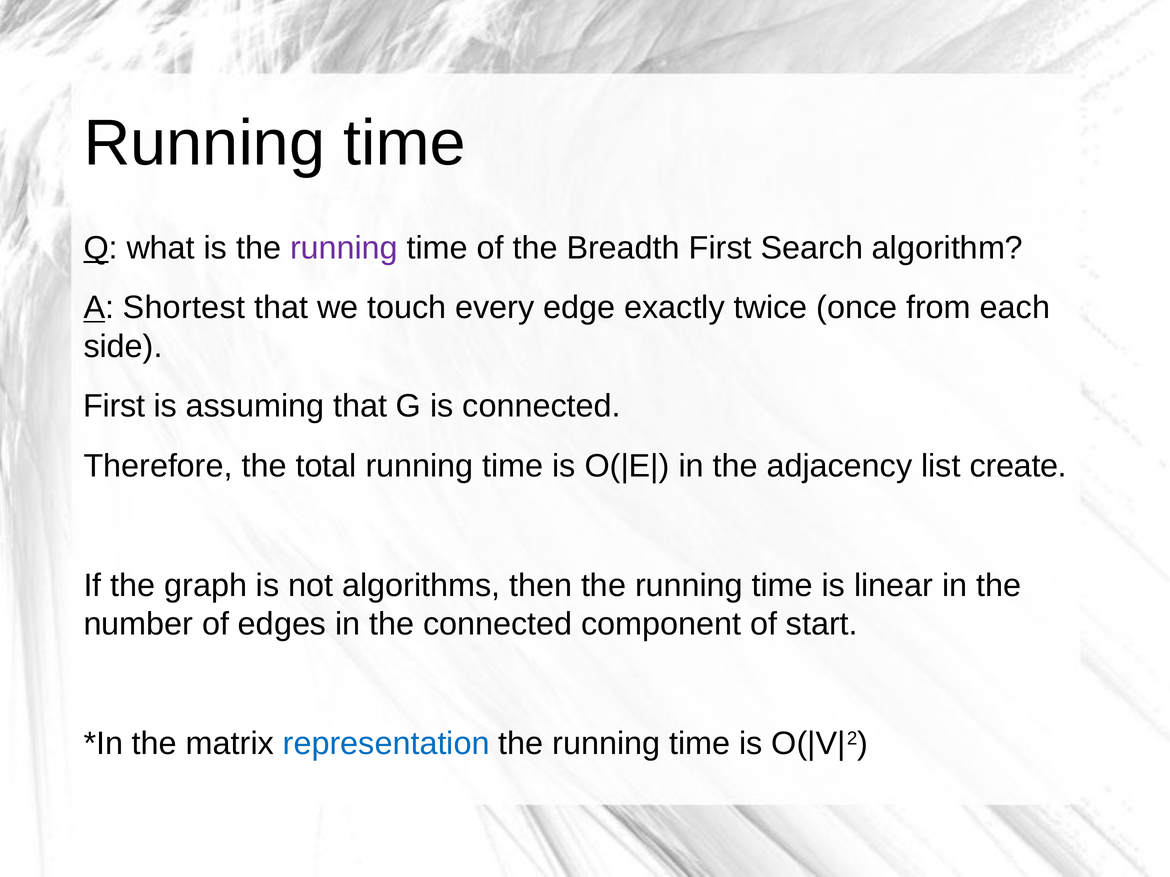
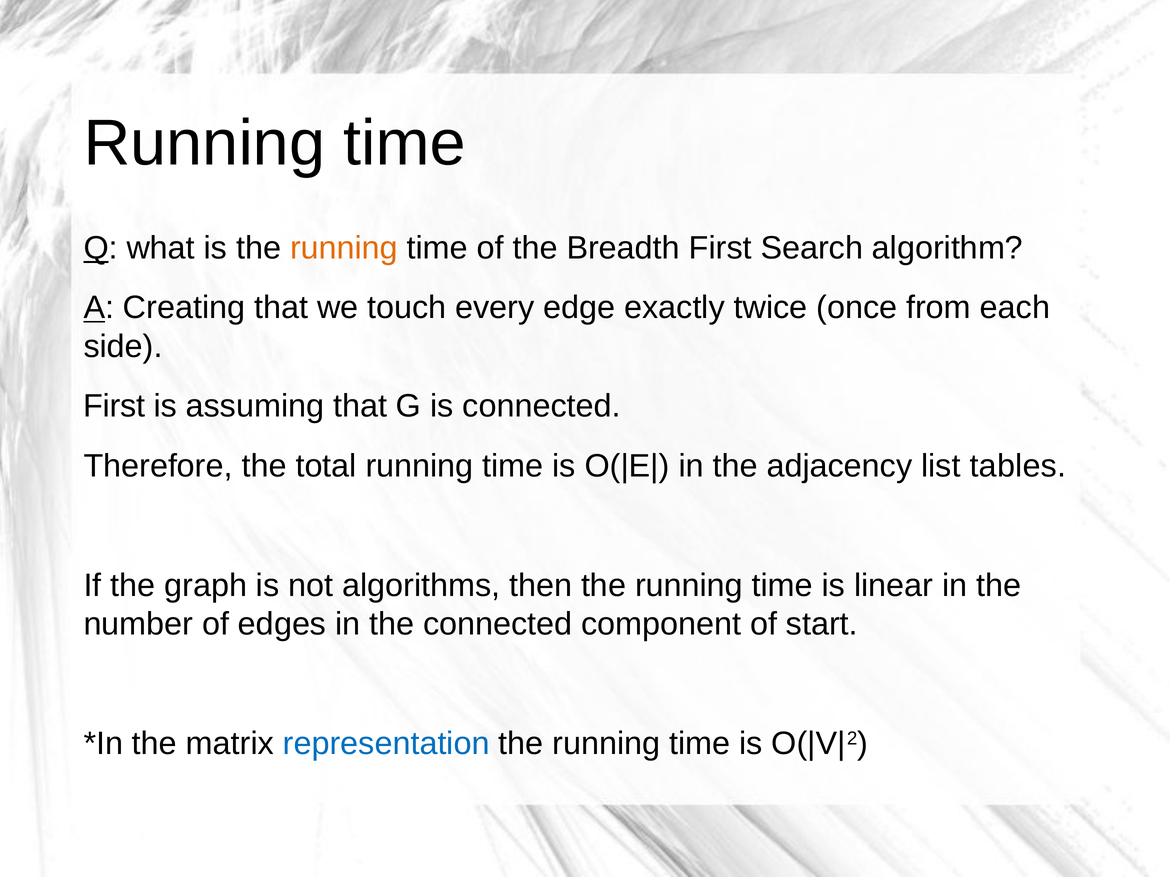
running colour: purple -> orange (344, 248)
Shortest: Shortest -> Creating (184, 308)
create: create -> tables (1018, 466)
